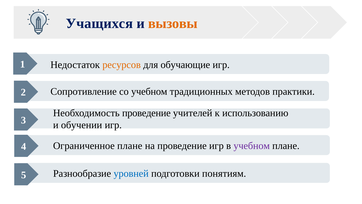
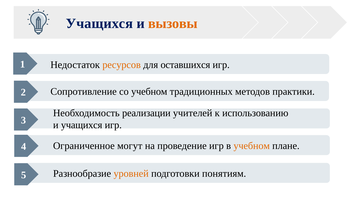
обучающие: обучающие -> оставшихся (185, 65)
Необходимость проведение: проведение -> реализации (146, 113)
и обучении: обучении -> учащихся (82, 125)
Ограниченное плане: плане -> могут (130, 146)
учебном colour: purple -> orange (252, 146)
уровней colour: blue -> orange (131, 173)
